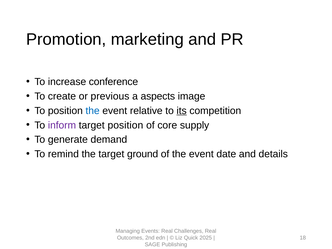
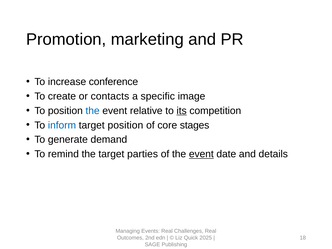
previous: previous -> contacts (110, 96)
aspects: aspects -> specific (158, 96)
inform colour: purple -> blue (62, 125)
supply: supply -> stages (195, 125)
ground: ground -> parties (143, 154)
event underline: none -> present (201, 154)
